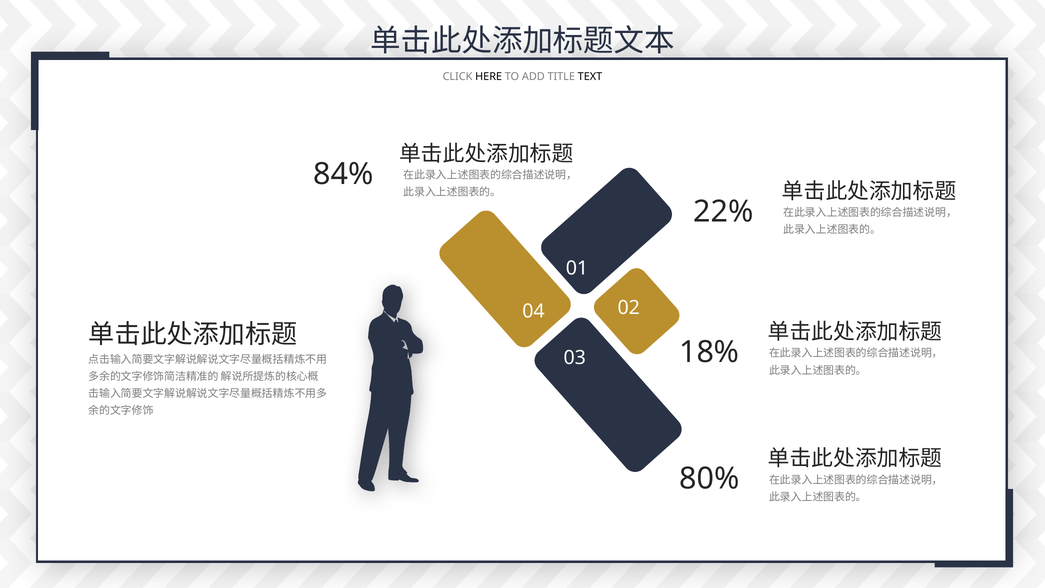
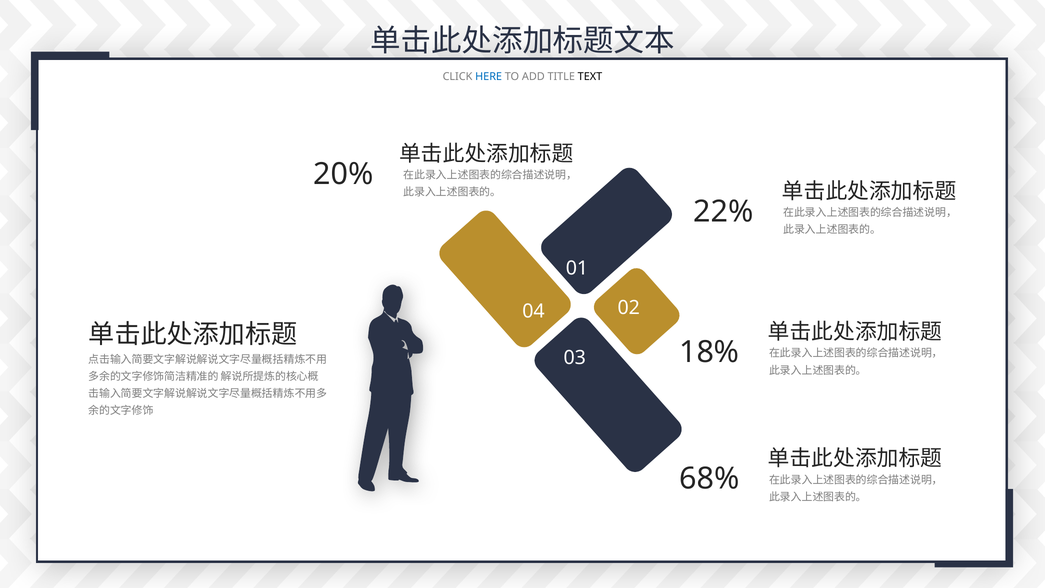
HERE colour: black -> blue (489, 76)
84%: 84% -> 20% (344, 174)
80%: 80% -> 68% (709, 479)
